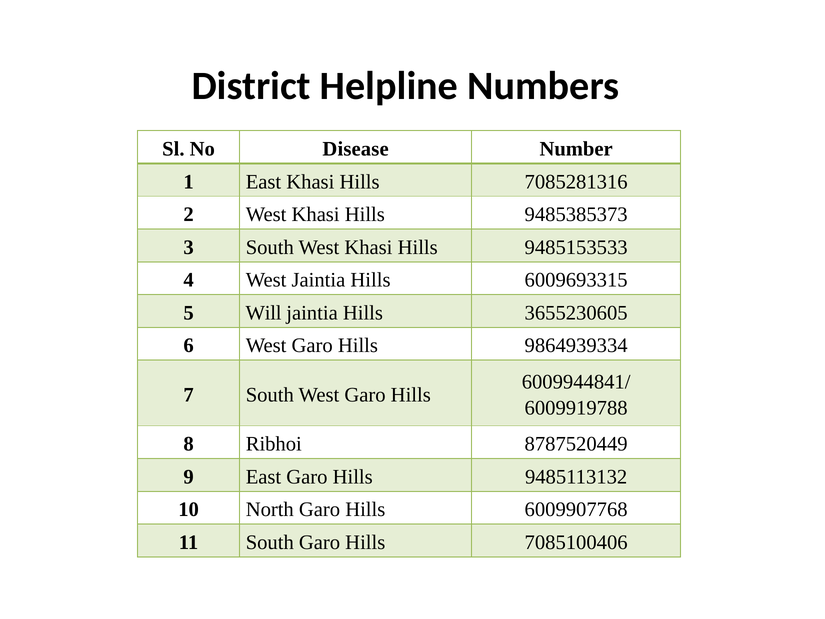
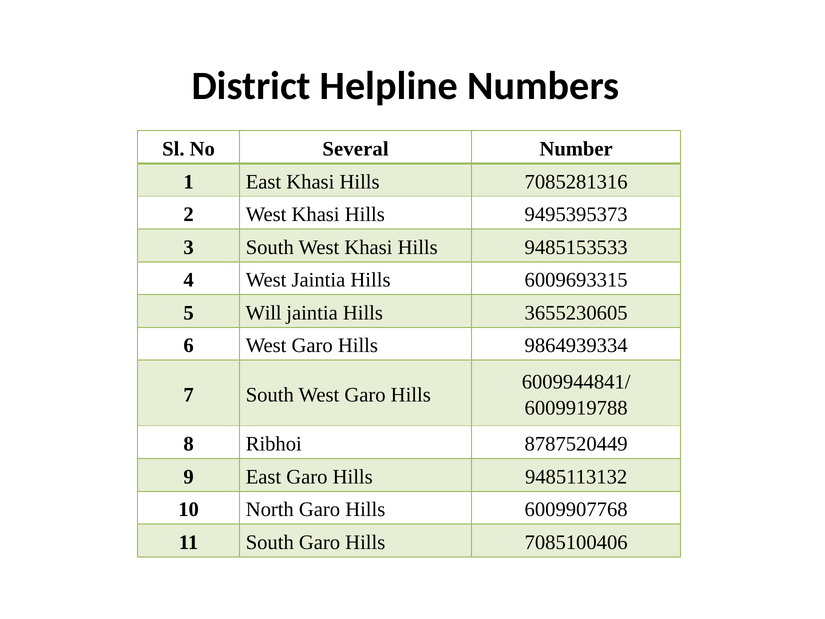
Disease: Disease -> Several (356, 149)
9485385373: 9485385373 -> 9495395373 (576, 214)
